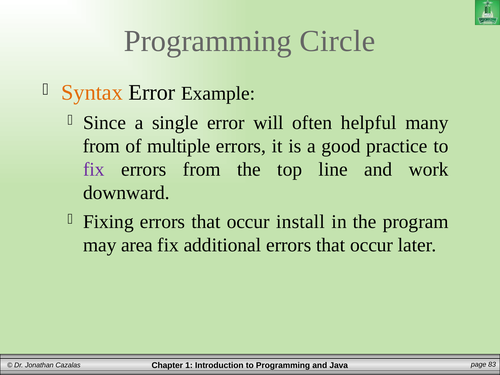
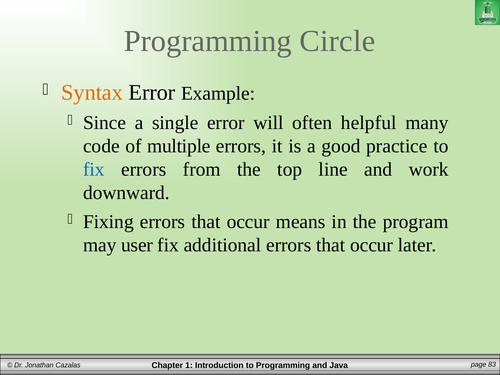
from: from -> code (101, 146)
fix colour: purple -> blue (94, 169)
install: install -> means (301, 222)
area: area -> user (137, 245)
